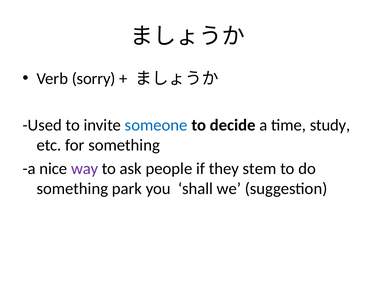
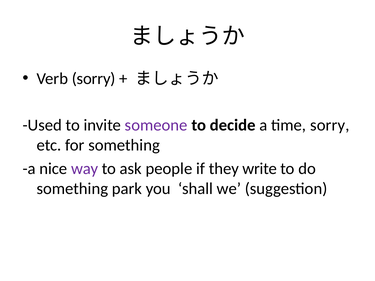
someone colour: blue -> purple (156, 125)
time study: study -> sorry (330, 125)
stem: stem -> write (260, 169)
